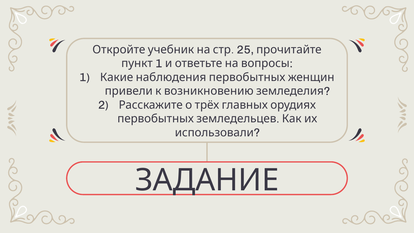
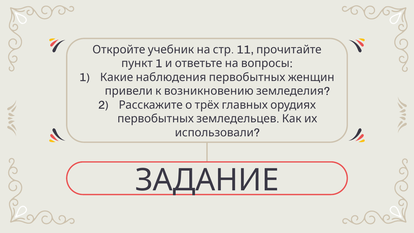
25: 25 -> 11 (245, 50)
